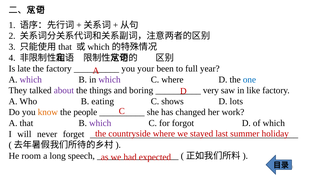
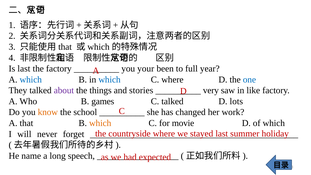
Is late: late -> last (24, 69)
which colour: purple -> blue (31, 80)
which colour: purple -> blue (110, 80)
boring: boring -> stories (141, 90)
eating: eating -> games (103, 101)
C shows: shows -> talked (172, 101)
people: people -> school (85, 112)
which colour: purple -> orange (100, 123)
forgot: forgot -> movie (183, 123)
room: room -> name (31, 156)
